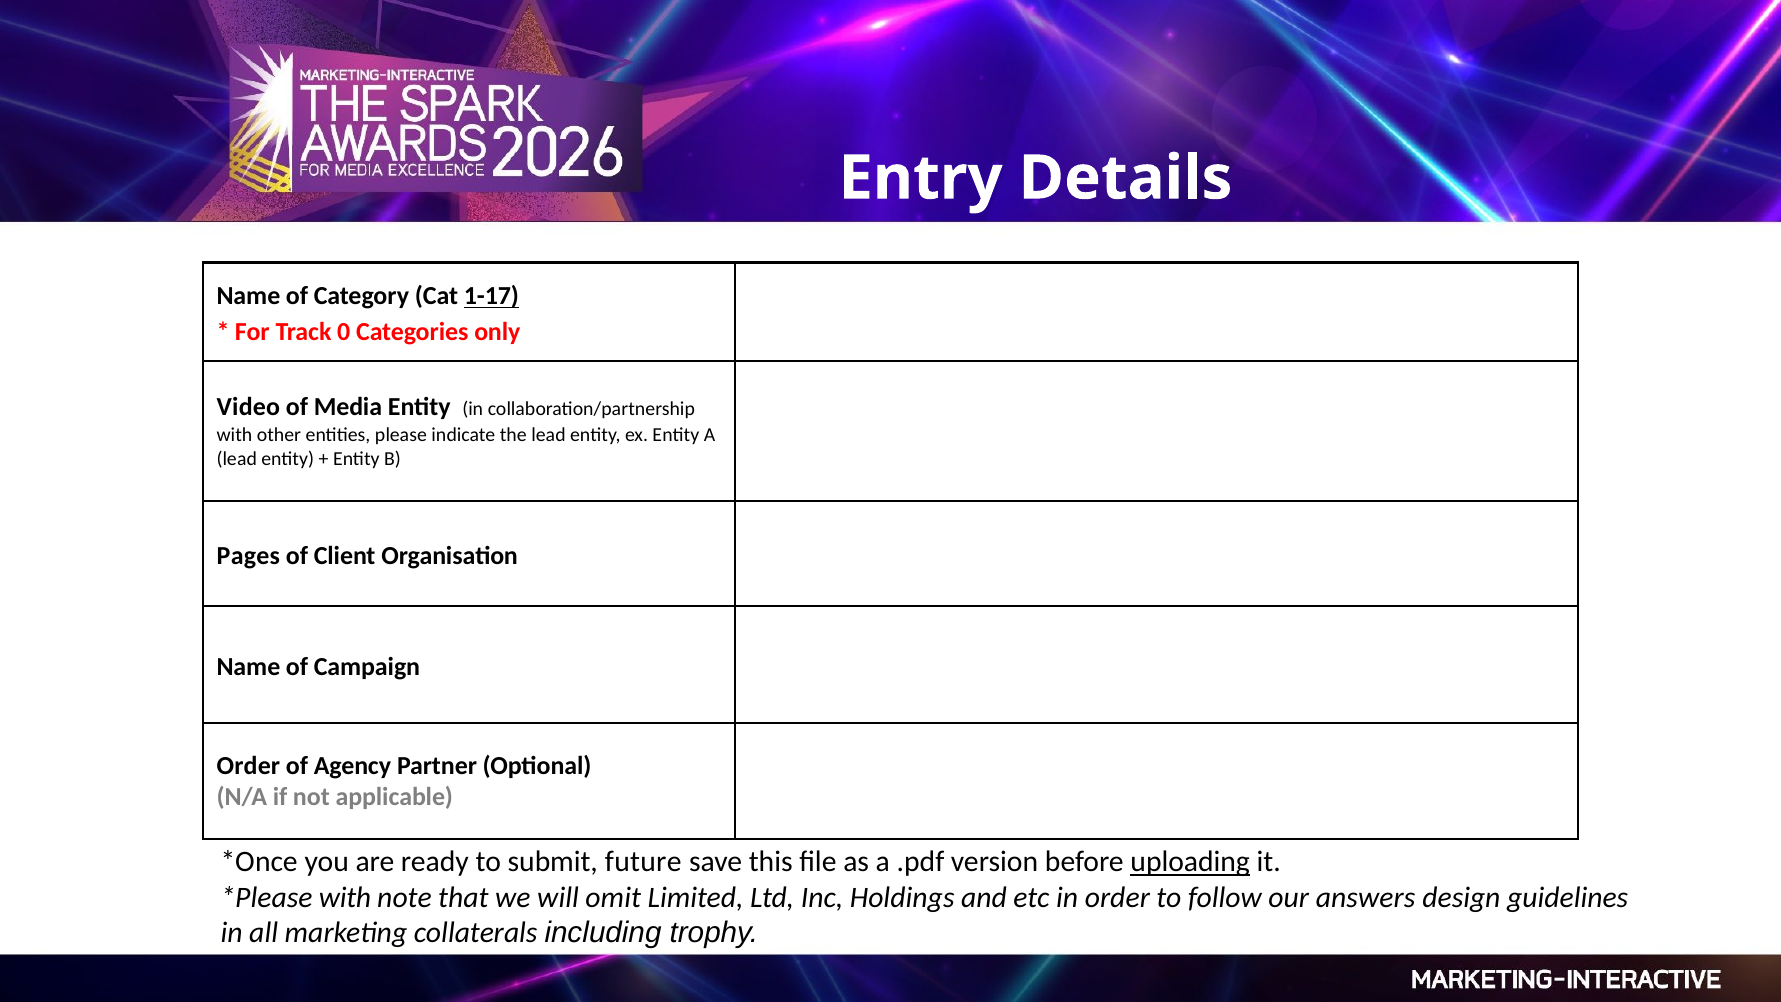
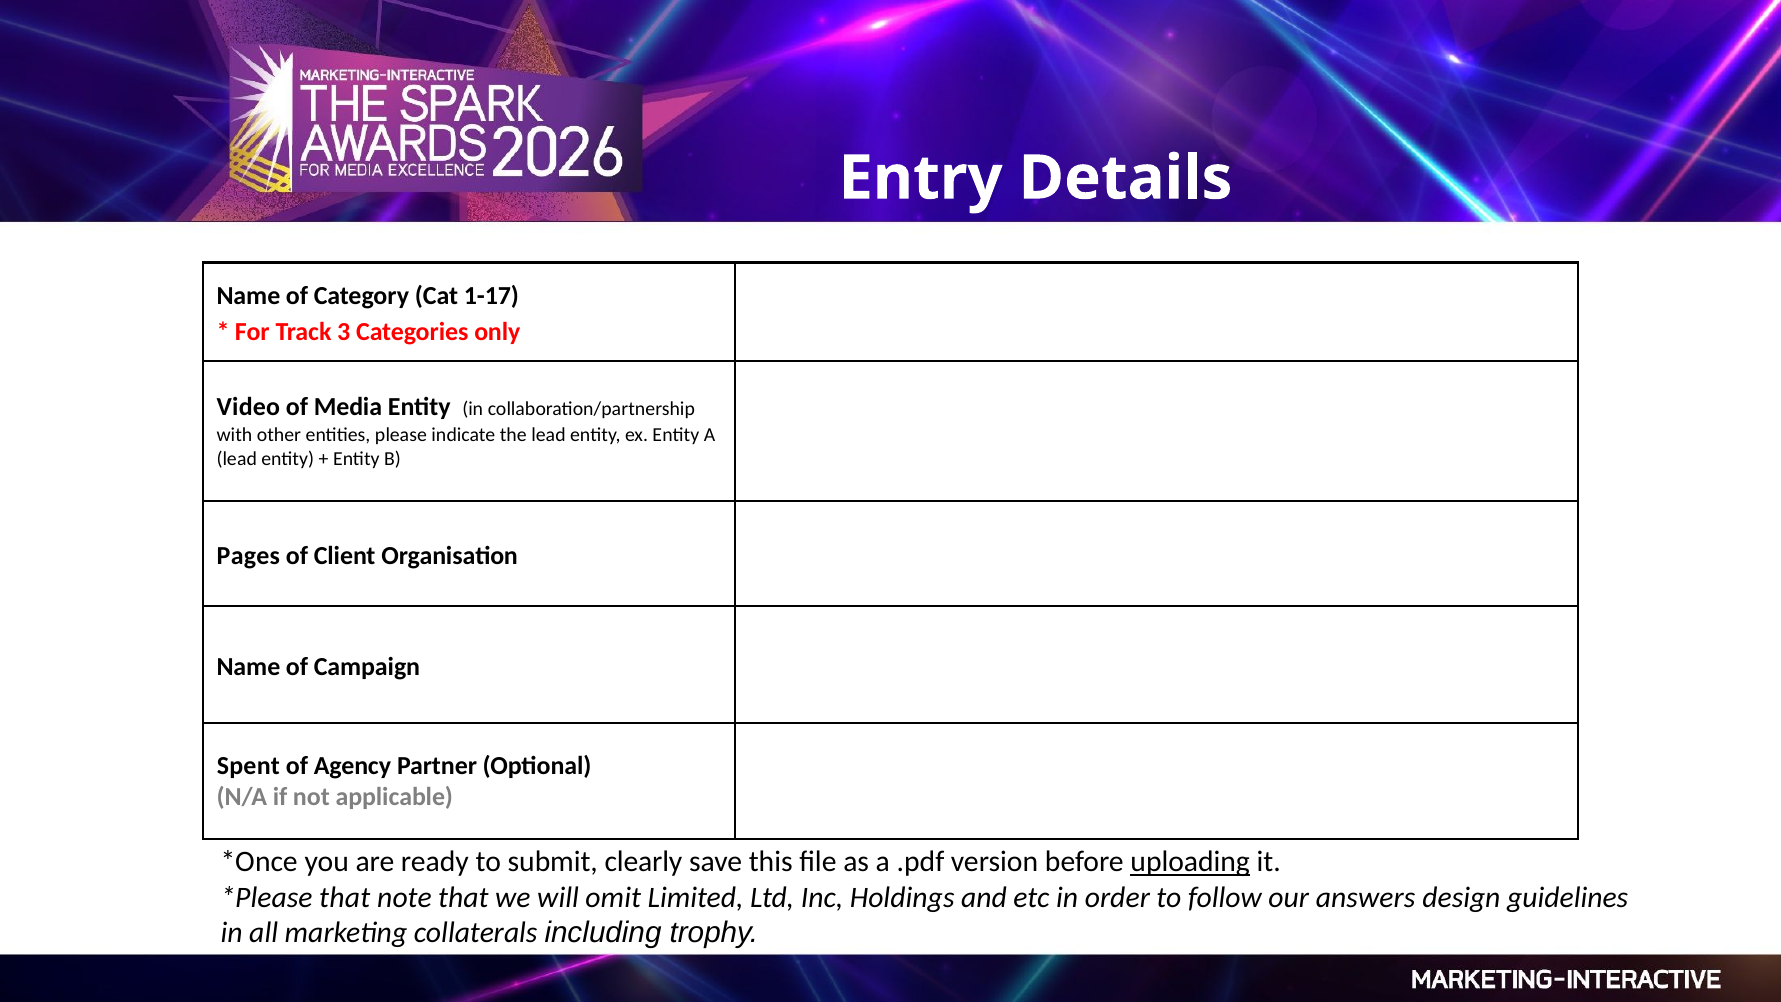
1-17 underline: present -> none (491, 296)
0: 0 -> 3 (344, 332)
Order: Order -> Spent (248, 765)
future: future -> clearly (643, 862)
with: with -> that (345, 897)
